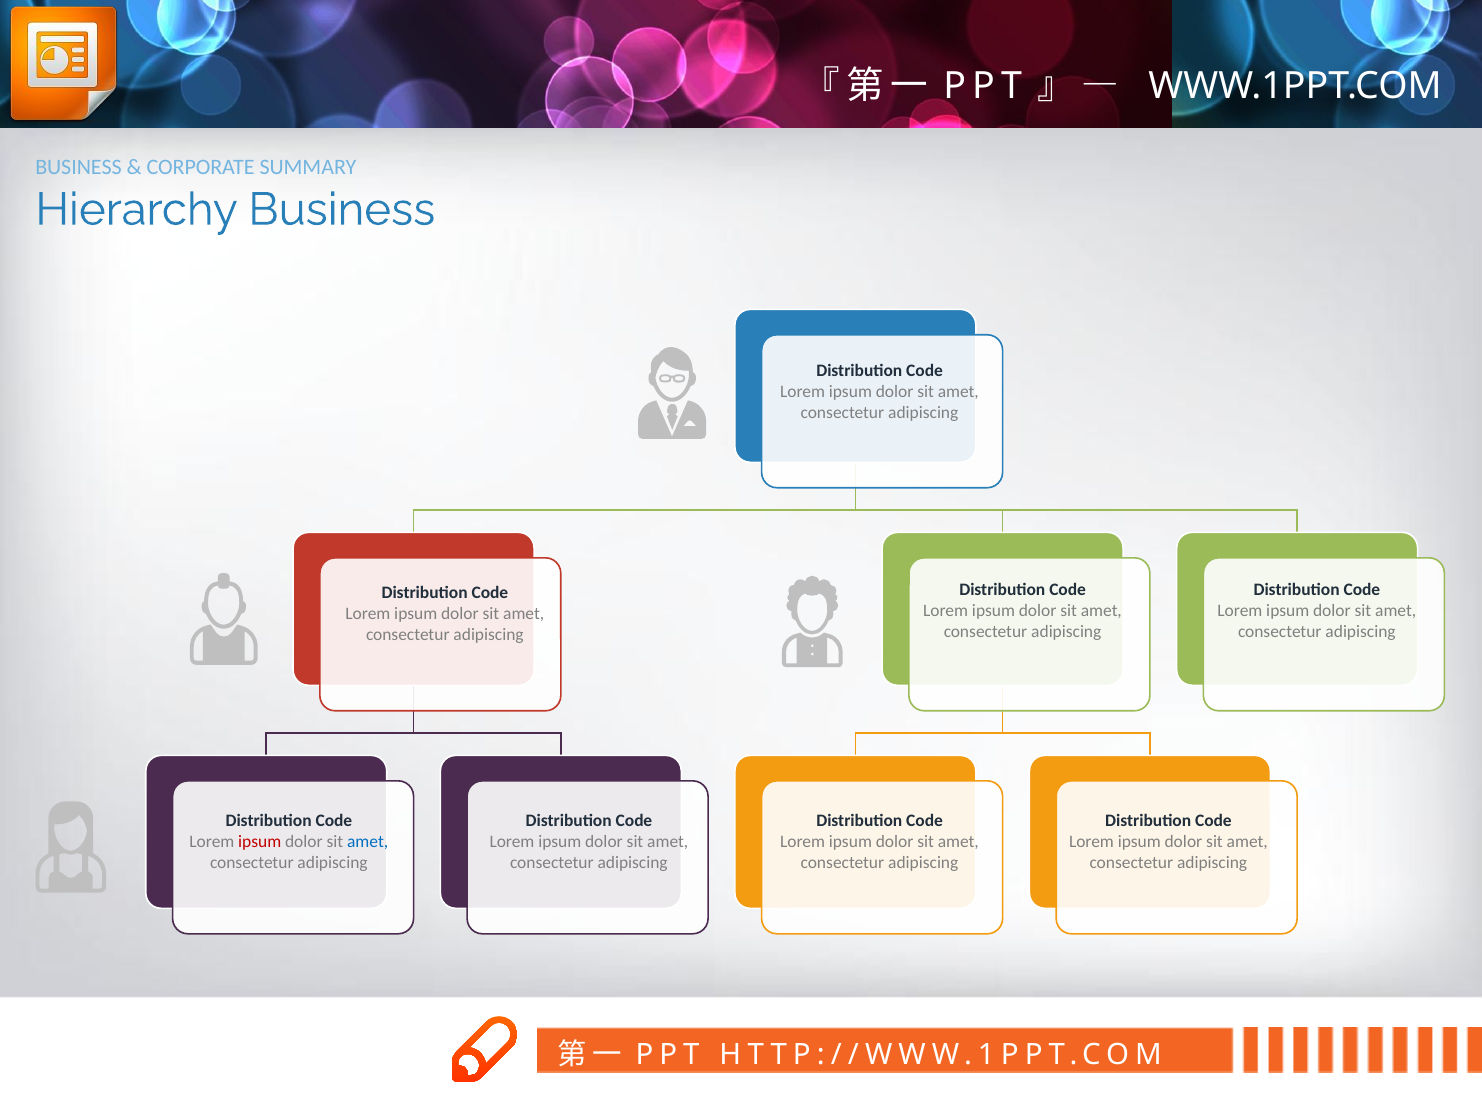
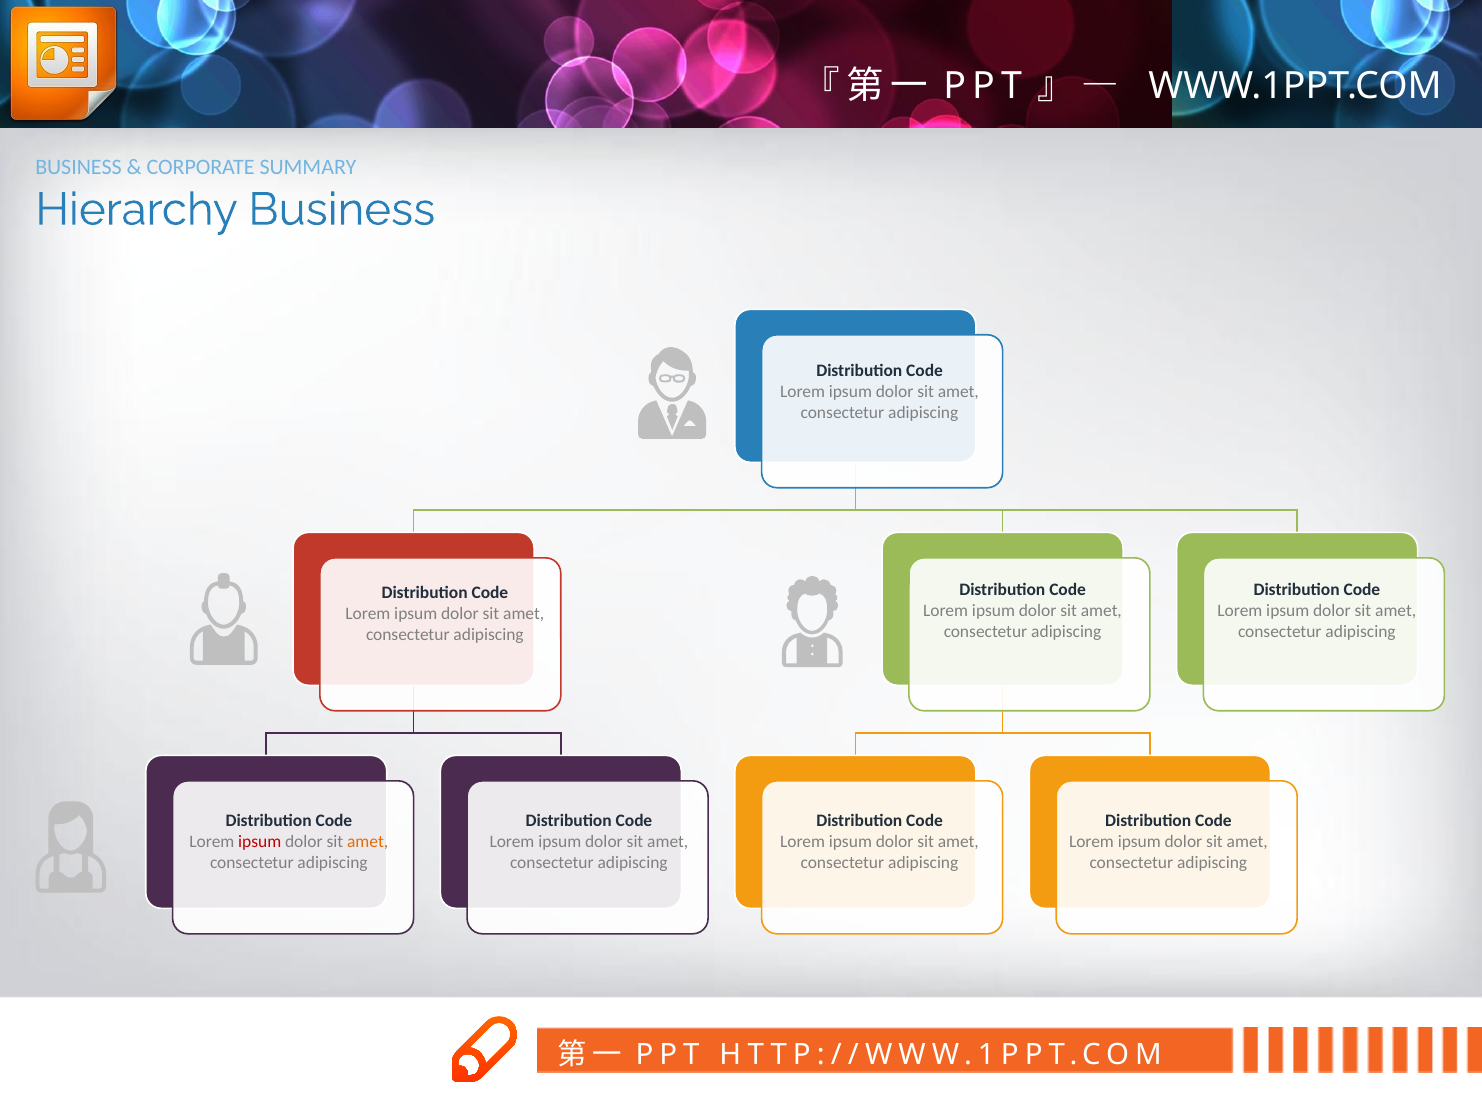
amet colour: blue -> orange (368, 842)
